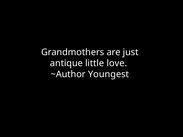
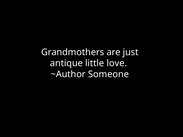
Youngest: Youngest -> Someone (109, 74)
